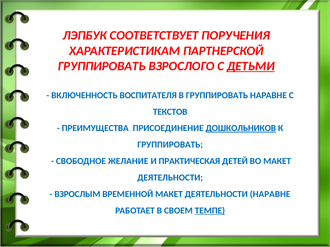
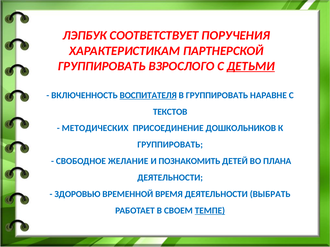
ВОСПИТАТЕЛЯ underline: none -> present (148, 95)
ПРЕИМУЩЕСТВА: ПРЕИМУЩЕСТВА -> МЕТОДИЧЕСКИХ (95, 128)
ДОШКОЛЬНИКОВ underline: present -> none (241, 128)
ПРАКТИЧЕСКАЯ: ПРАКТИЧЕСКАЯ -> ПОЗНАКОМИТЬ (189, 161)
ВО МАКЕТ: МАКЕТ -> ПЛАНА (277, 161)
ВЗРОСЛЫМ: ВЗРОСЛЫМ -> ЗДОРОВЬЮ (77, 194)
ВРЕМЕННОЙ МАКЕТ: МАКЕТ -> ВРЕМЯ (169, 194)
ДЕЯТЕЛЬНОСТИ НАРАВНЕ: НАРАВНЕ -> ВЫБРАТЬ (270, 194)
